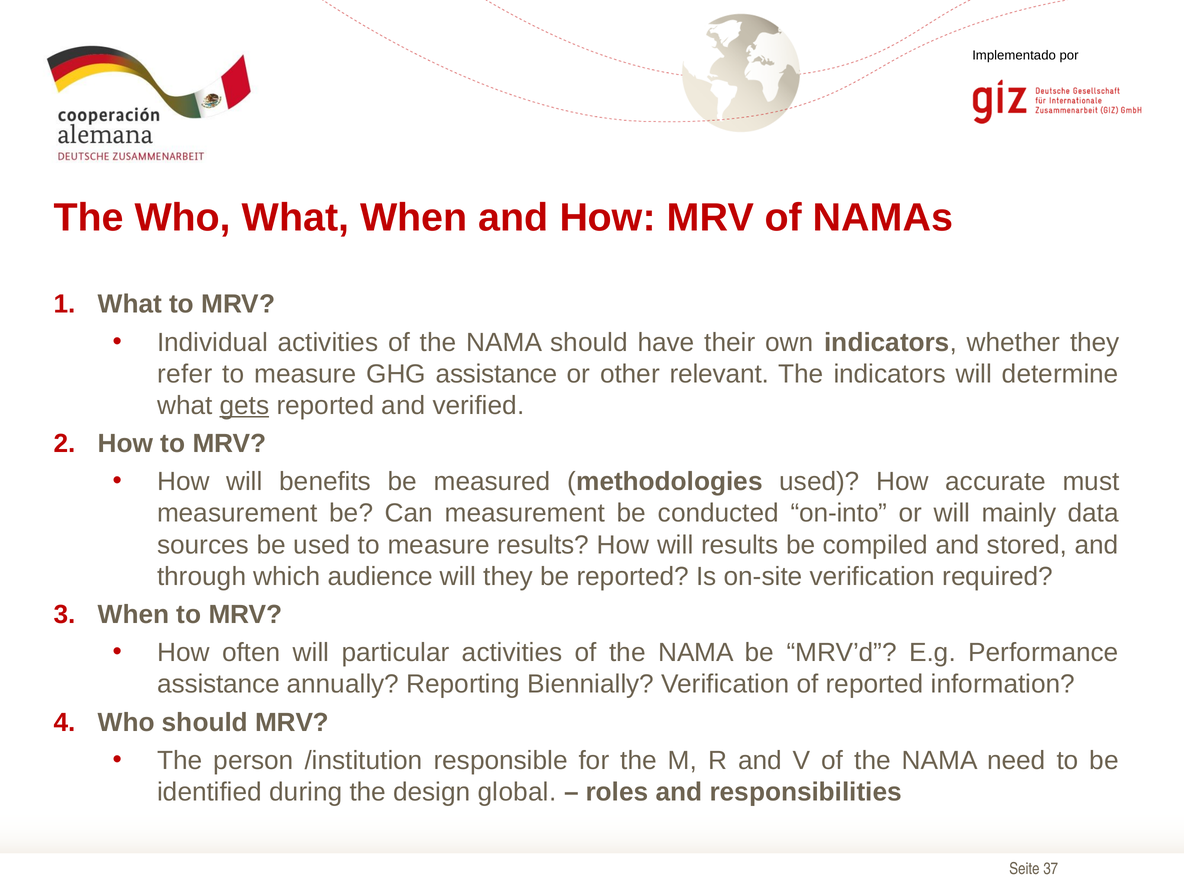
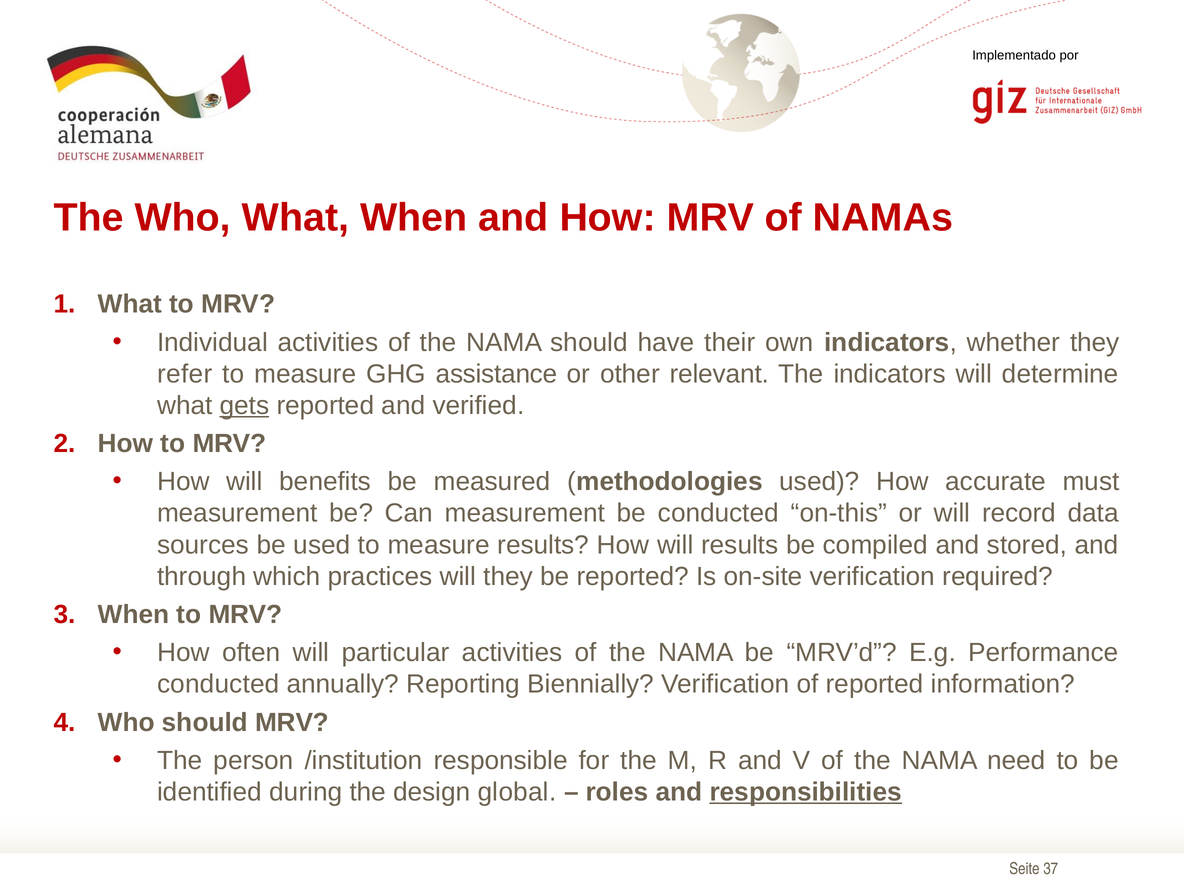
on-into: on-into -> on-this (839, 513)
mainly: mainly -> record (1019, 513)
audience: audience -> practices (380, 576)
assistance: assistance -> conducted (218, 684)
responsibilities underline: none -> present (806, 792)
